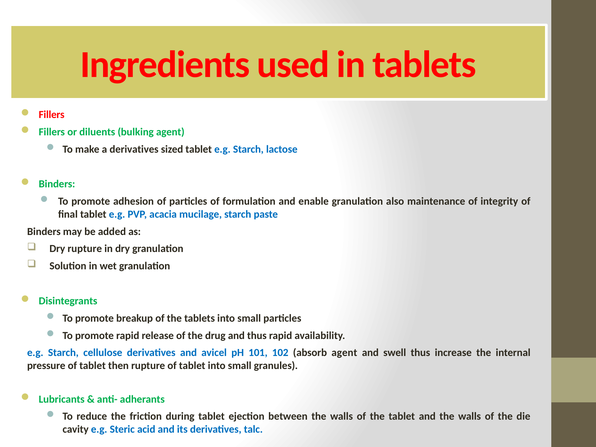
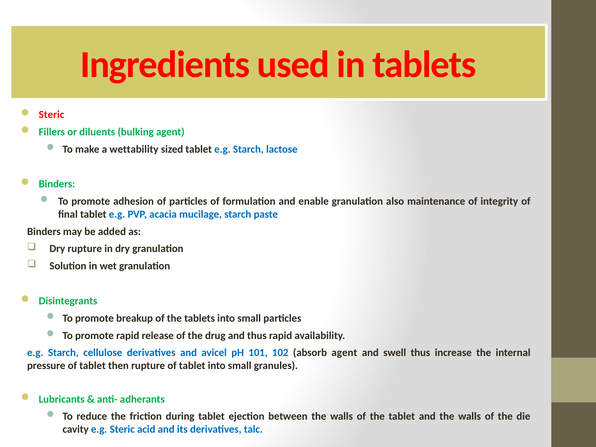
Fillers: Fillers -> Steric (52, 114)
a derivatives: derivatives -> wettability (134, 149)
